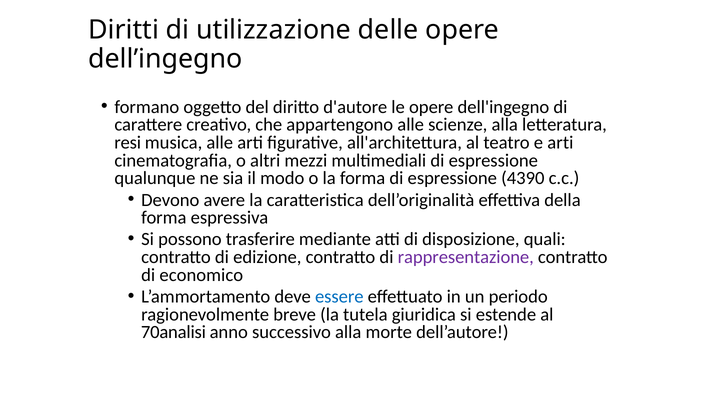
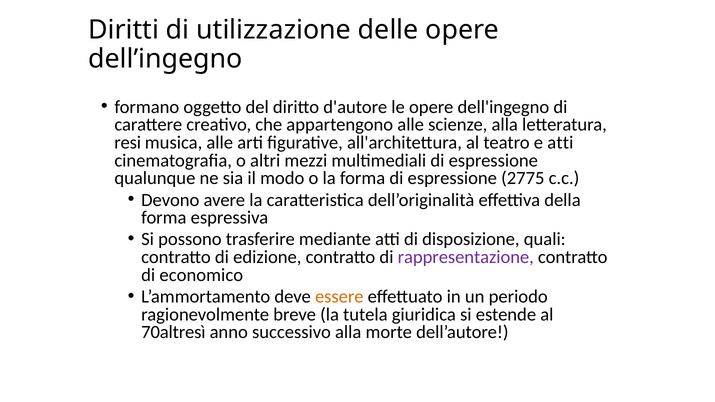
e arti: arti -> atti (560, 143)
4390: 4390 -> 2775 (523, 178)
essere colour: blue -> orange (339, 297)
70analisi: 70analisi -> 70altresì (173, 332)
